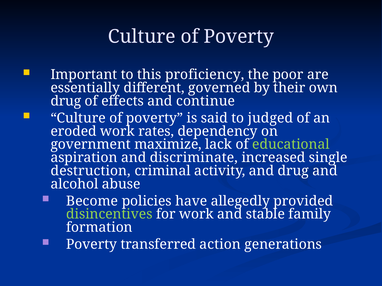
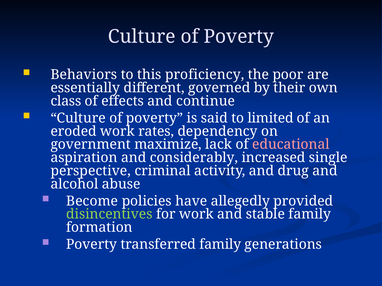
Important: Important -> Behaviors (84, 75)
drug: drug -> class (66, 101)
judged: judged -> limited (271, 118)
educational colour: light green -> pink (291, 145)
discriminate: discriminate -> considerably (194, 158)
destruction: destruction -> perspective (91, 171)
transferred action: action -> family (220, 245)
